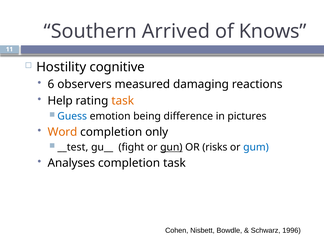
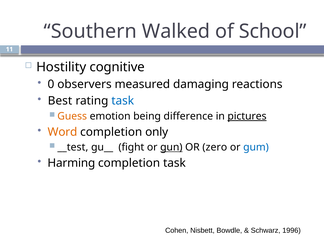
Arrived: Arrived -> Walked (176, 31)
Knows: Knows -> School (273, 31)
6: 6 -> 0 (51, 84)
Help: Help -> Best (60, 101)
task colour: orange -> blue (123, 101)
Guess colour: blue -> orange (72, 116)
pictures underline: none -> present (247, 116)
risks: risks -> zero (215, 147)
Analyses: Analyses -> Harming (71, 163)
